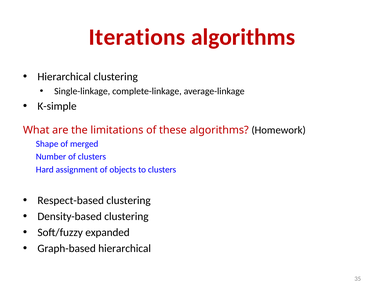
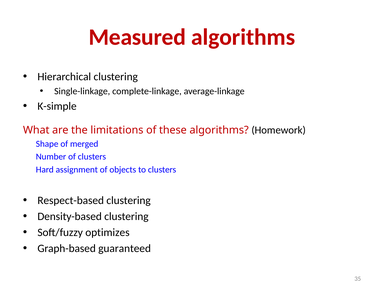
Iterations: Iterations -> Measured (137, 37)
expanded: expanded -> optimizes (107, 232)
Graph-based hierarchical: hierarchical -> guaranteed (125, 248)
